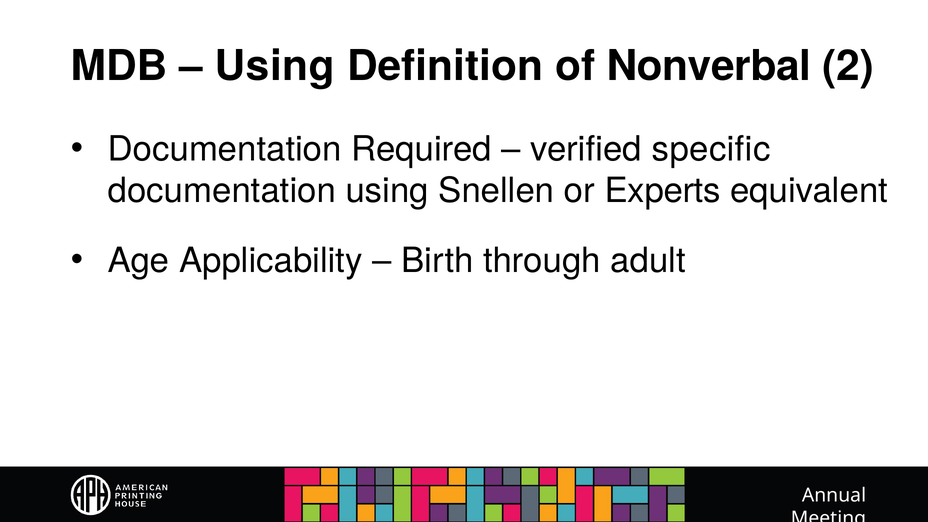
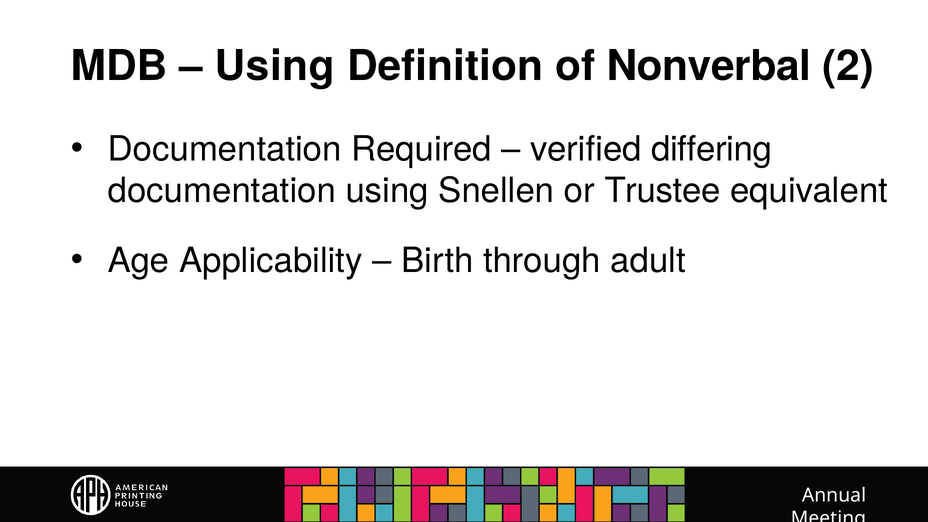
specific: specific -> differing (712, 149)
Experts: Experts -> Trustee (663, 191)
